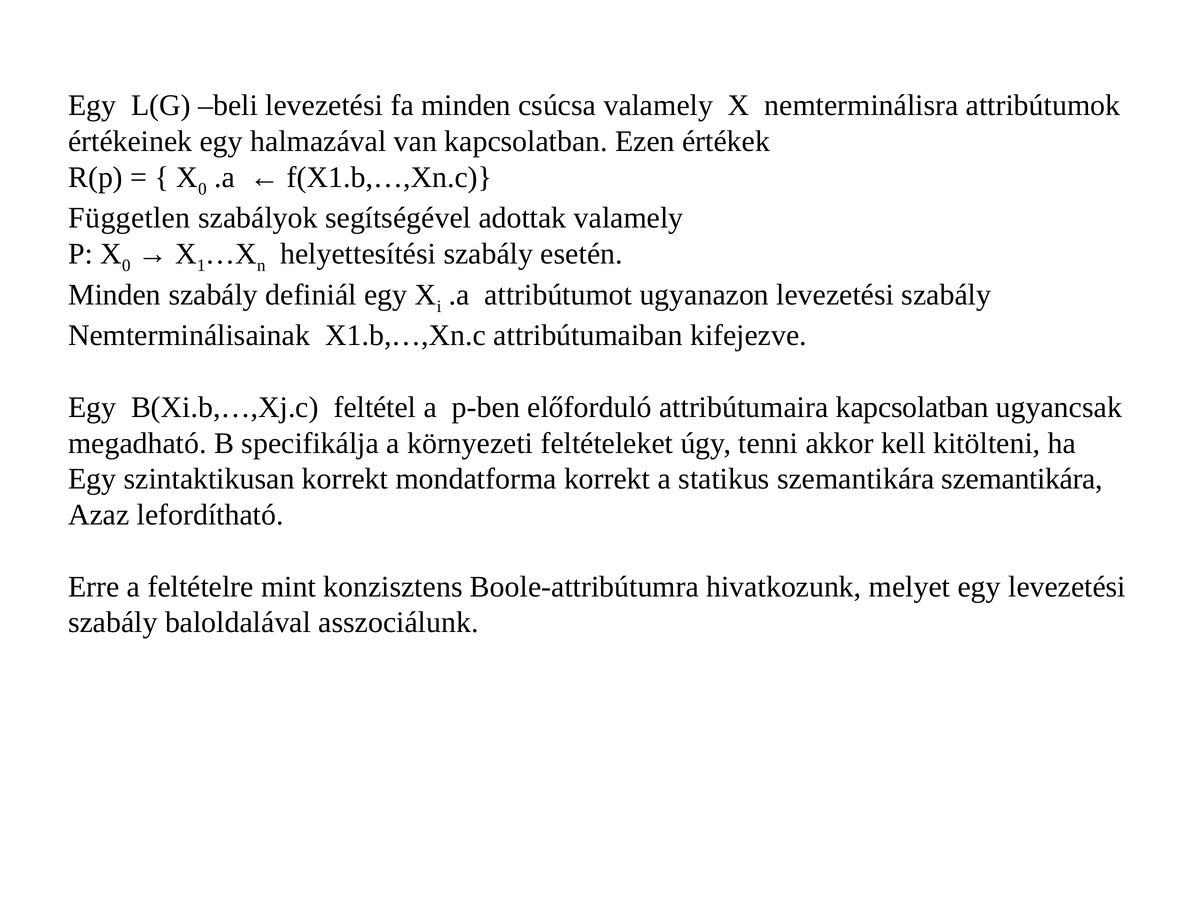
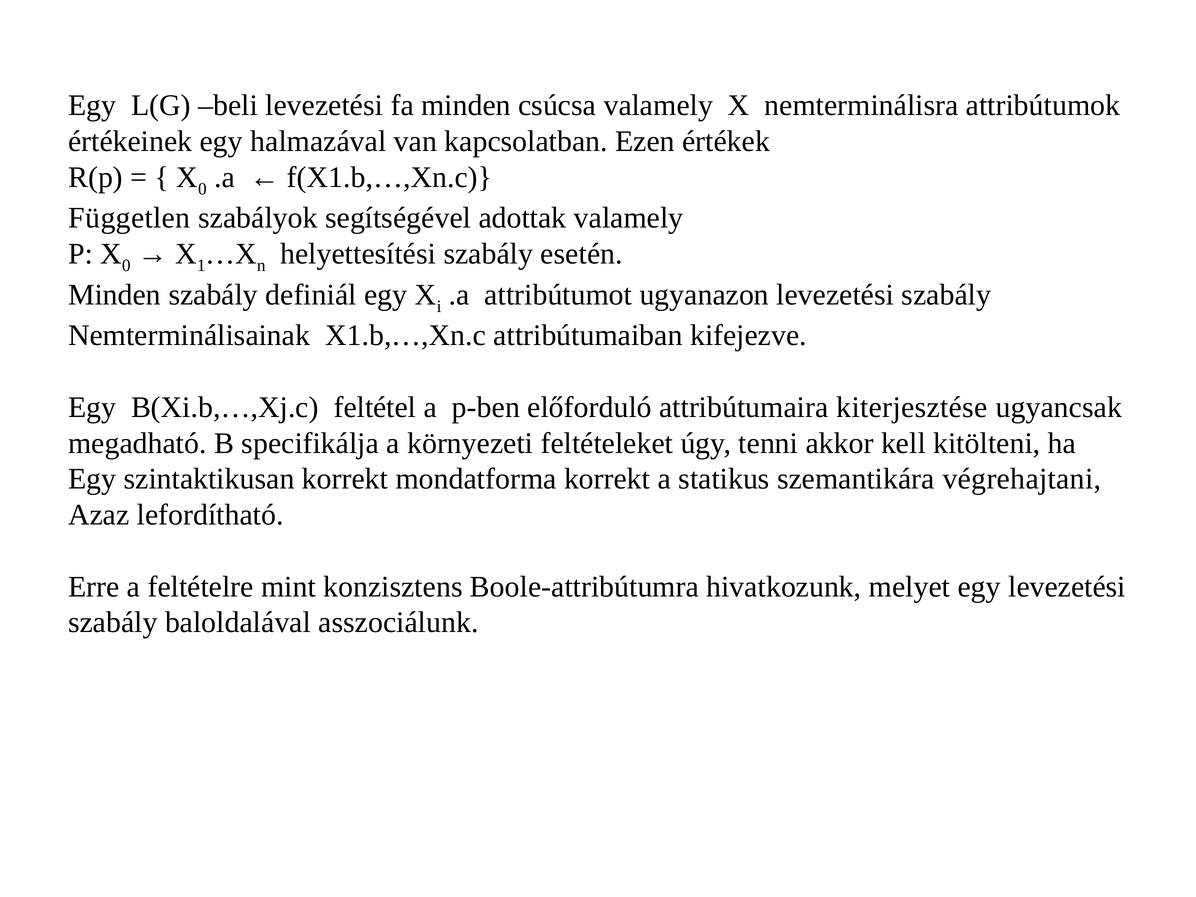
attribútumaira kapcsolatban: kapcsolatban -> kiterjesztése (912, 407)
szemantikára szemantikára: szemantikára -> végrehajtani (1022, 479)
